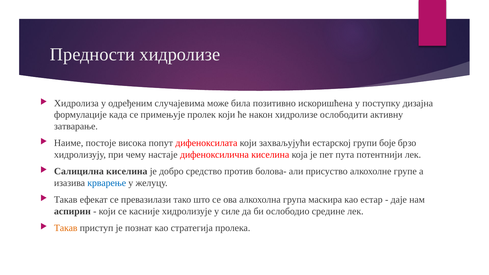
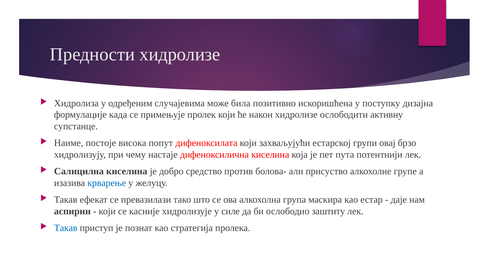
затварање: затварање -> супстанце (76, 126)
боје: боје -> овај (387, 143)
средине: средине -> заштиту (328, 211)
Такав colour: orange -> blue (66, 228)
